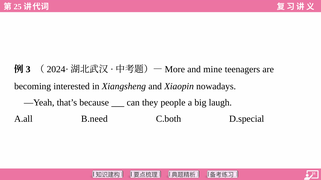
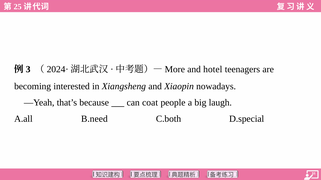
mine: mine -> hotel (213, 70)
they: they -> coat (150, 103)
